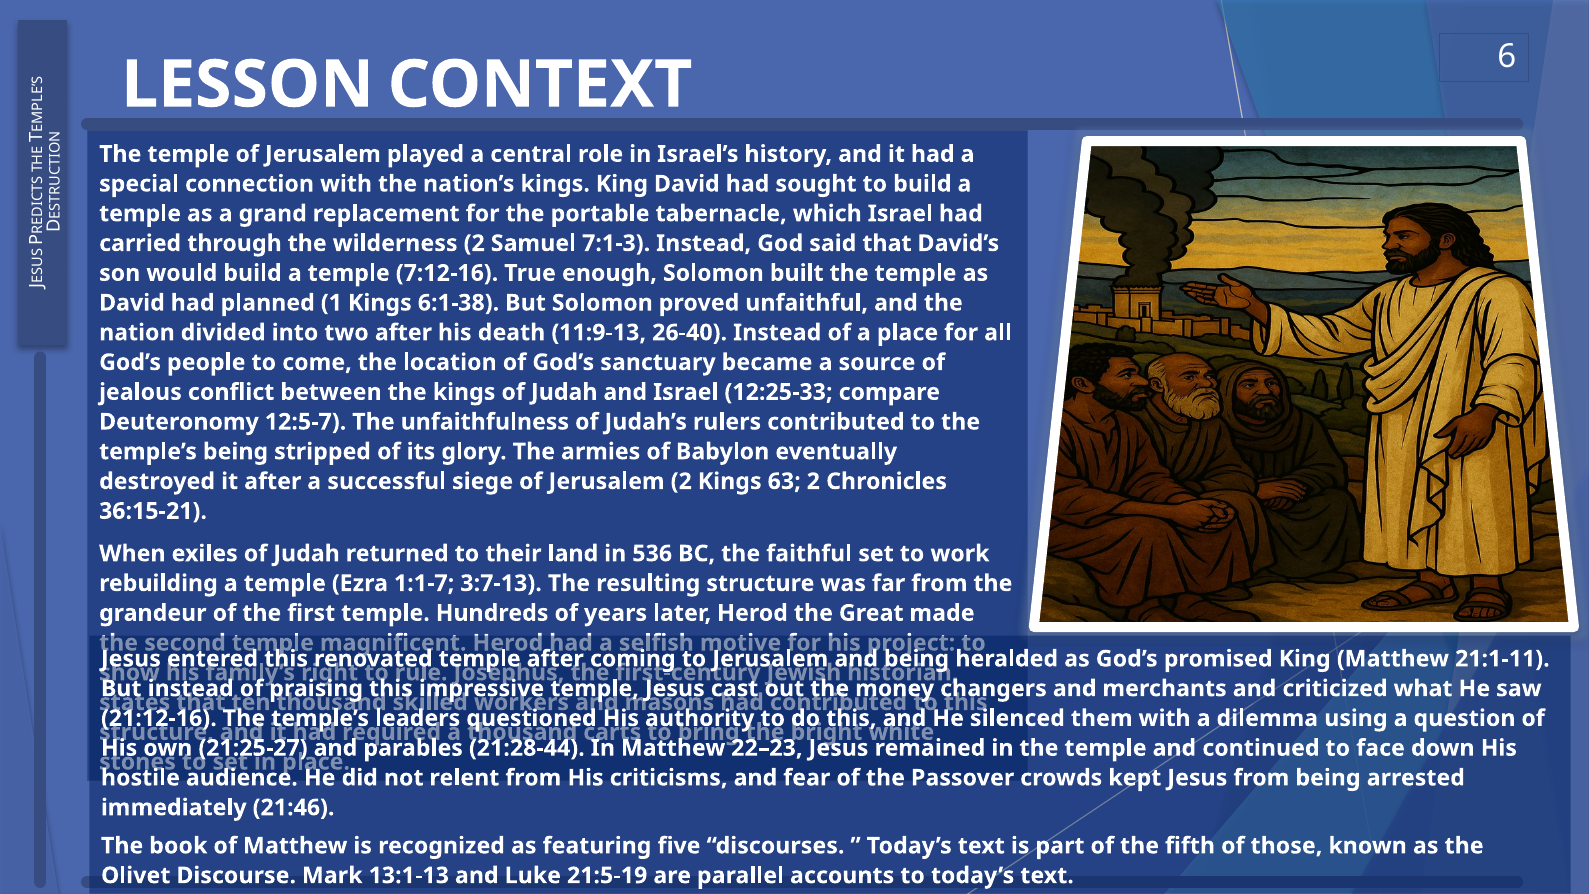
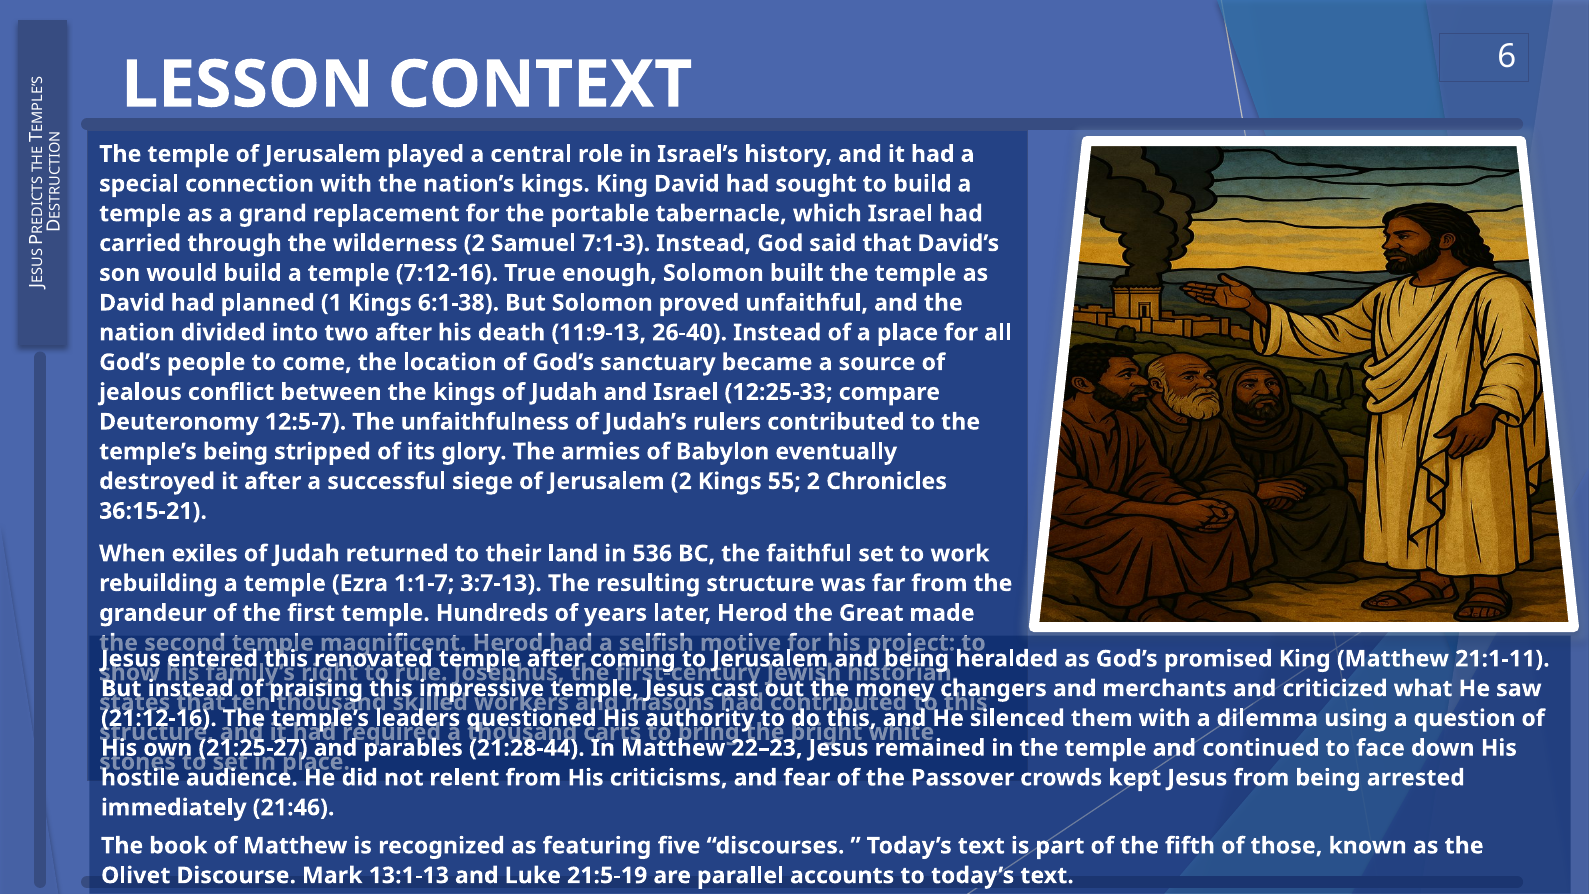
63: 63 -> 55 (784, 481)
